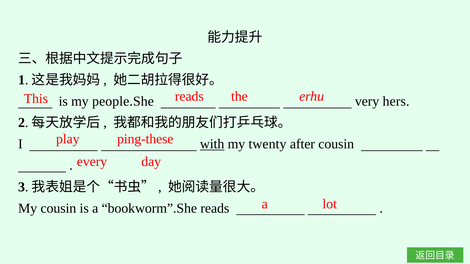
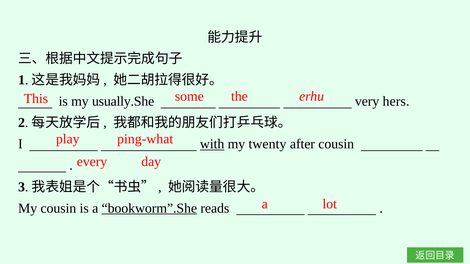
This reads: reads -> some (189, 96)
people.She: people.She -> usually.She (123, 102)
ping-these: ping-these -> ping-what (145, 139)
bookworm”.She underline: none -> present (149, 208)
